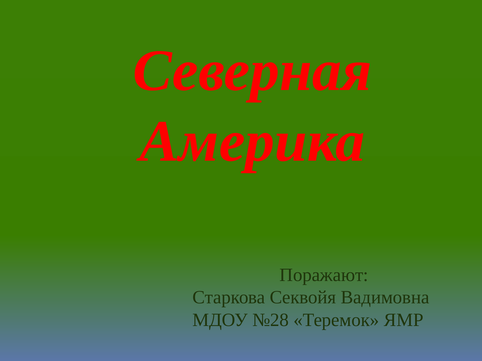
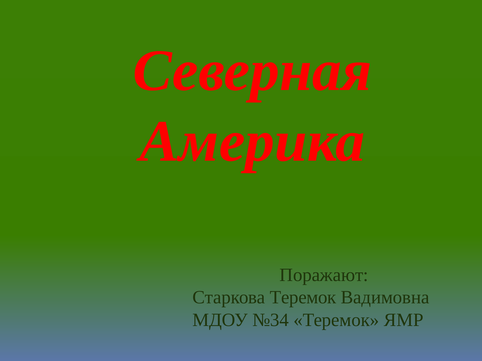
Старкова Секвойя: Секвойя -> Теремок (303, 298)
№28: №28 -> №34 (271, 320)
